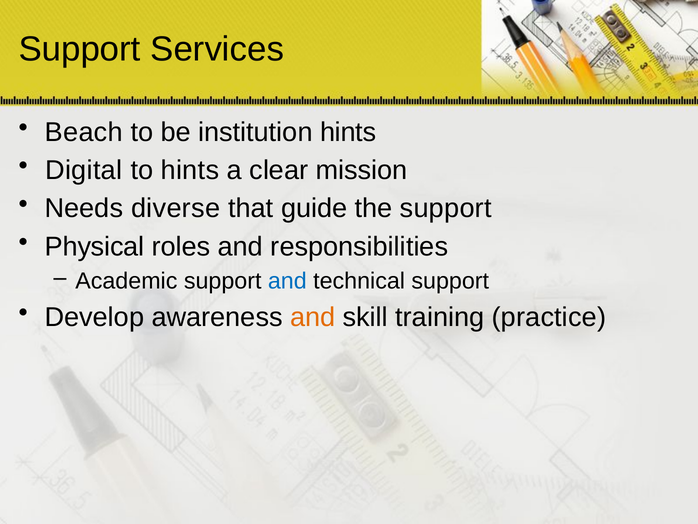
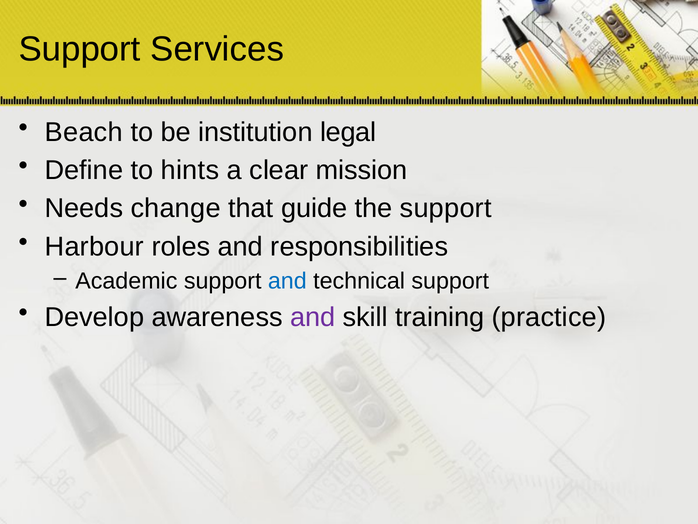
institution hints: hints -> legal (348, 132)
Digital: Digital -> Define (84, 170)
diverse: diverse -> change (176, 208)
Physical: Physical -> Harbour (94, 246)
and colour: orange -> purple (313, 317)
